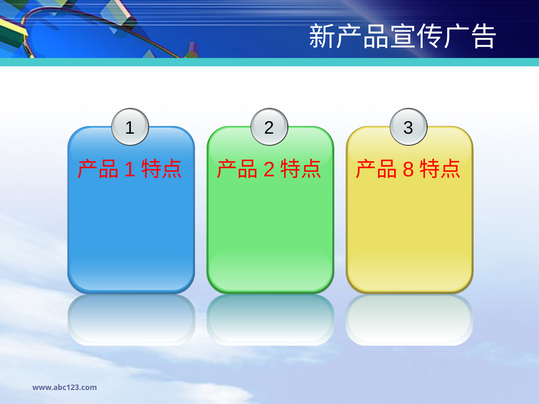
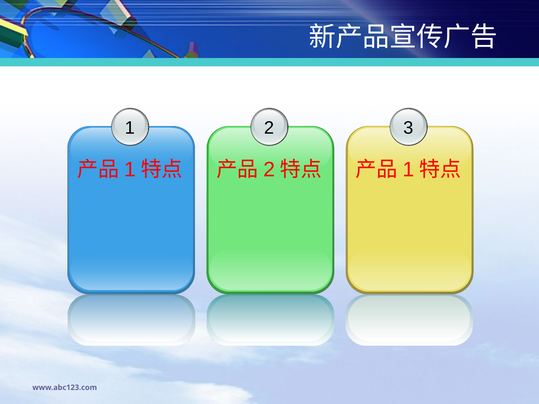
8: 8 -> 1 (408, 170)
